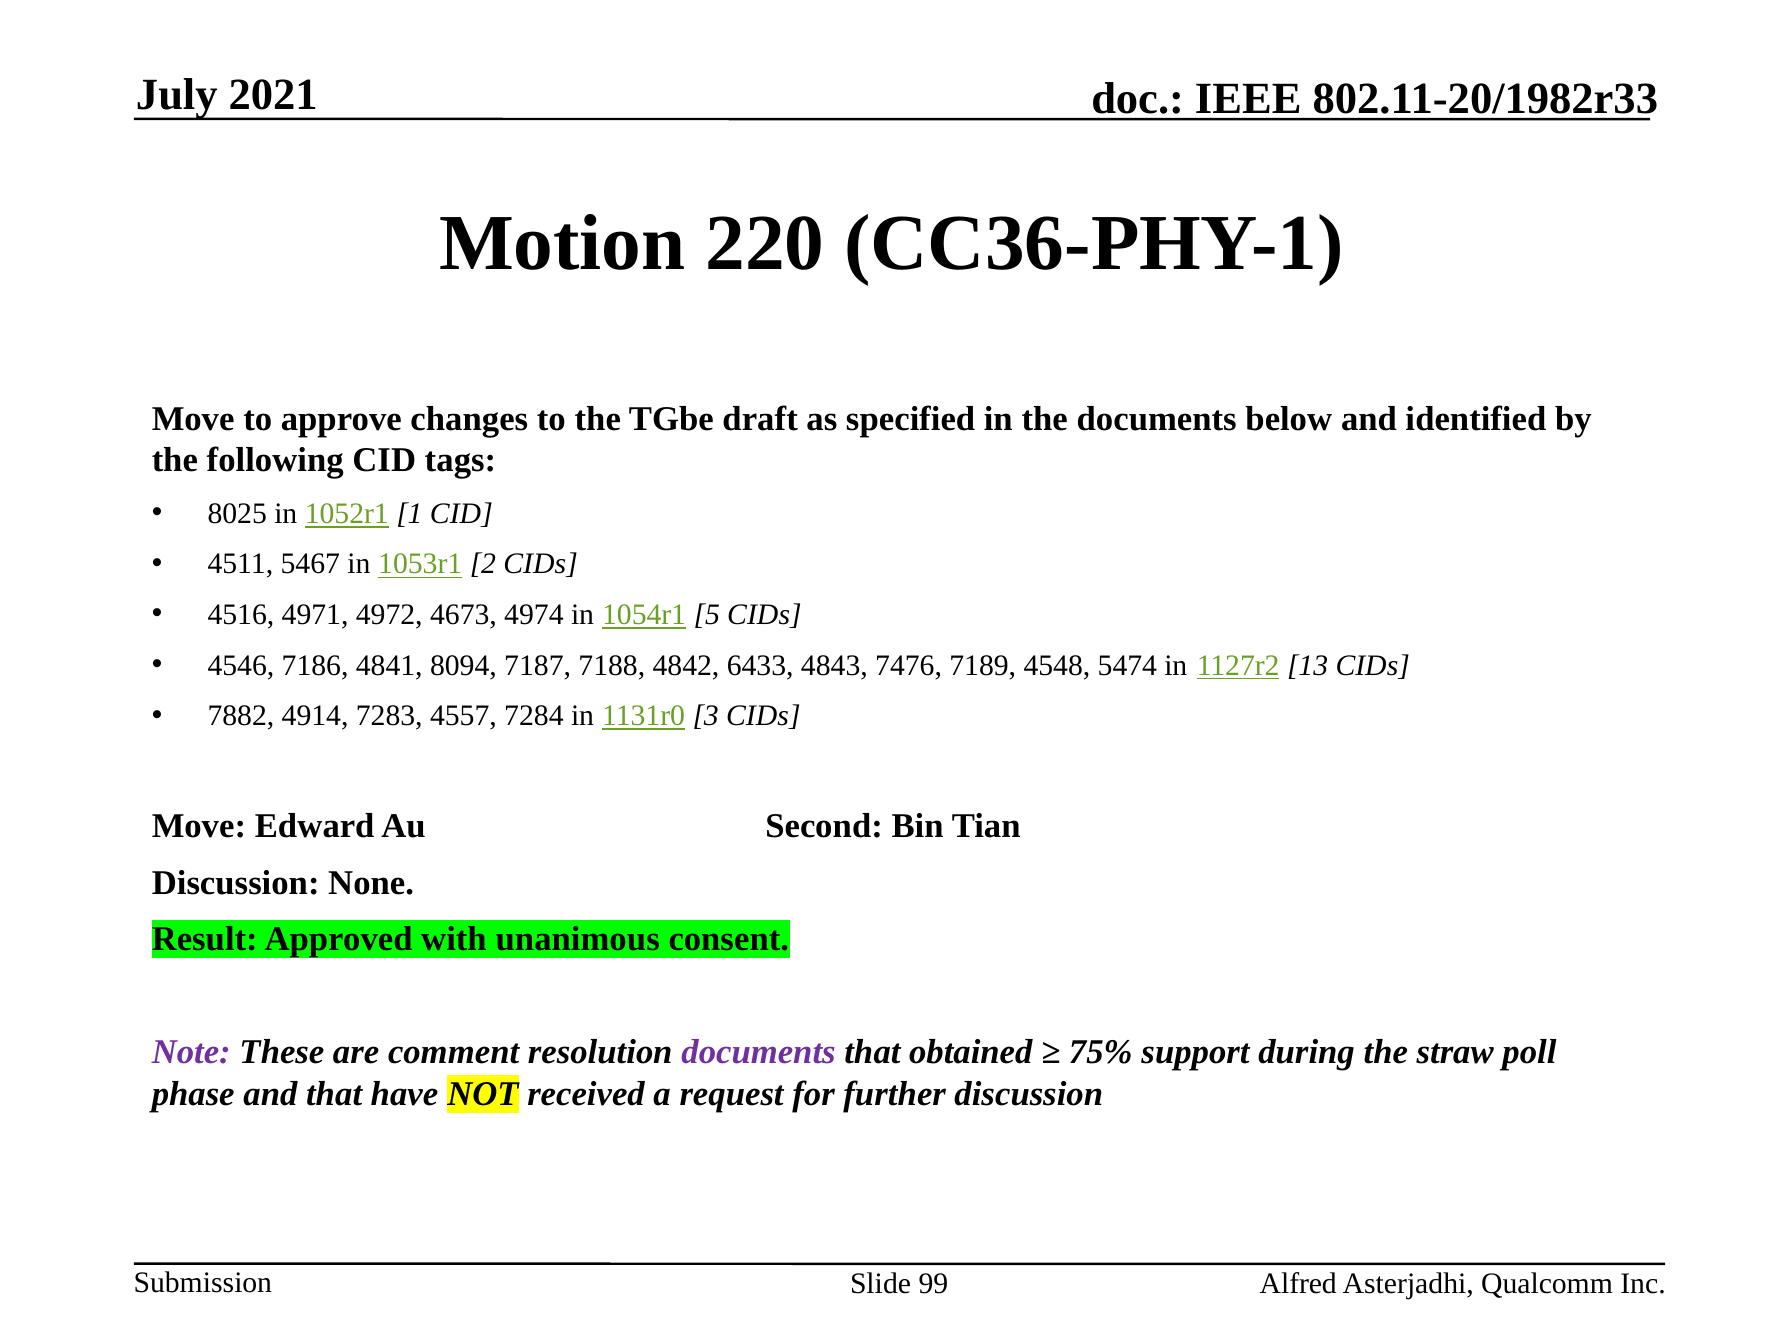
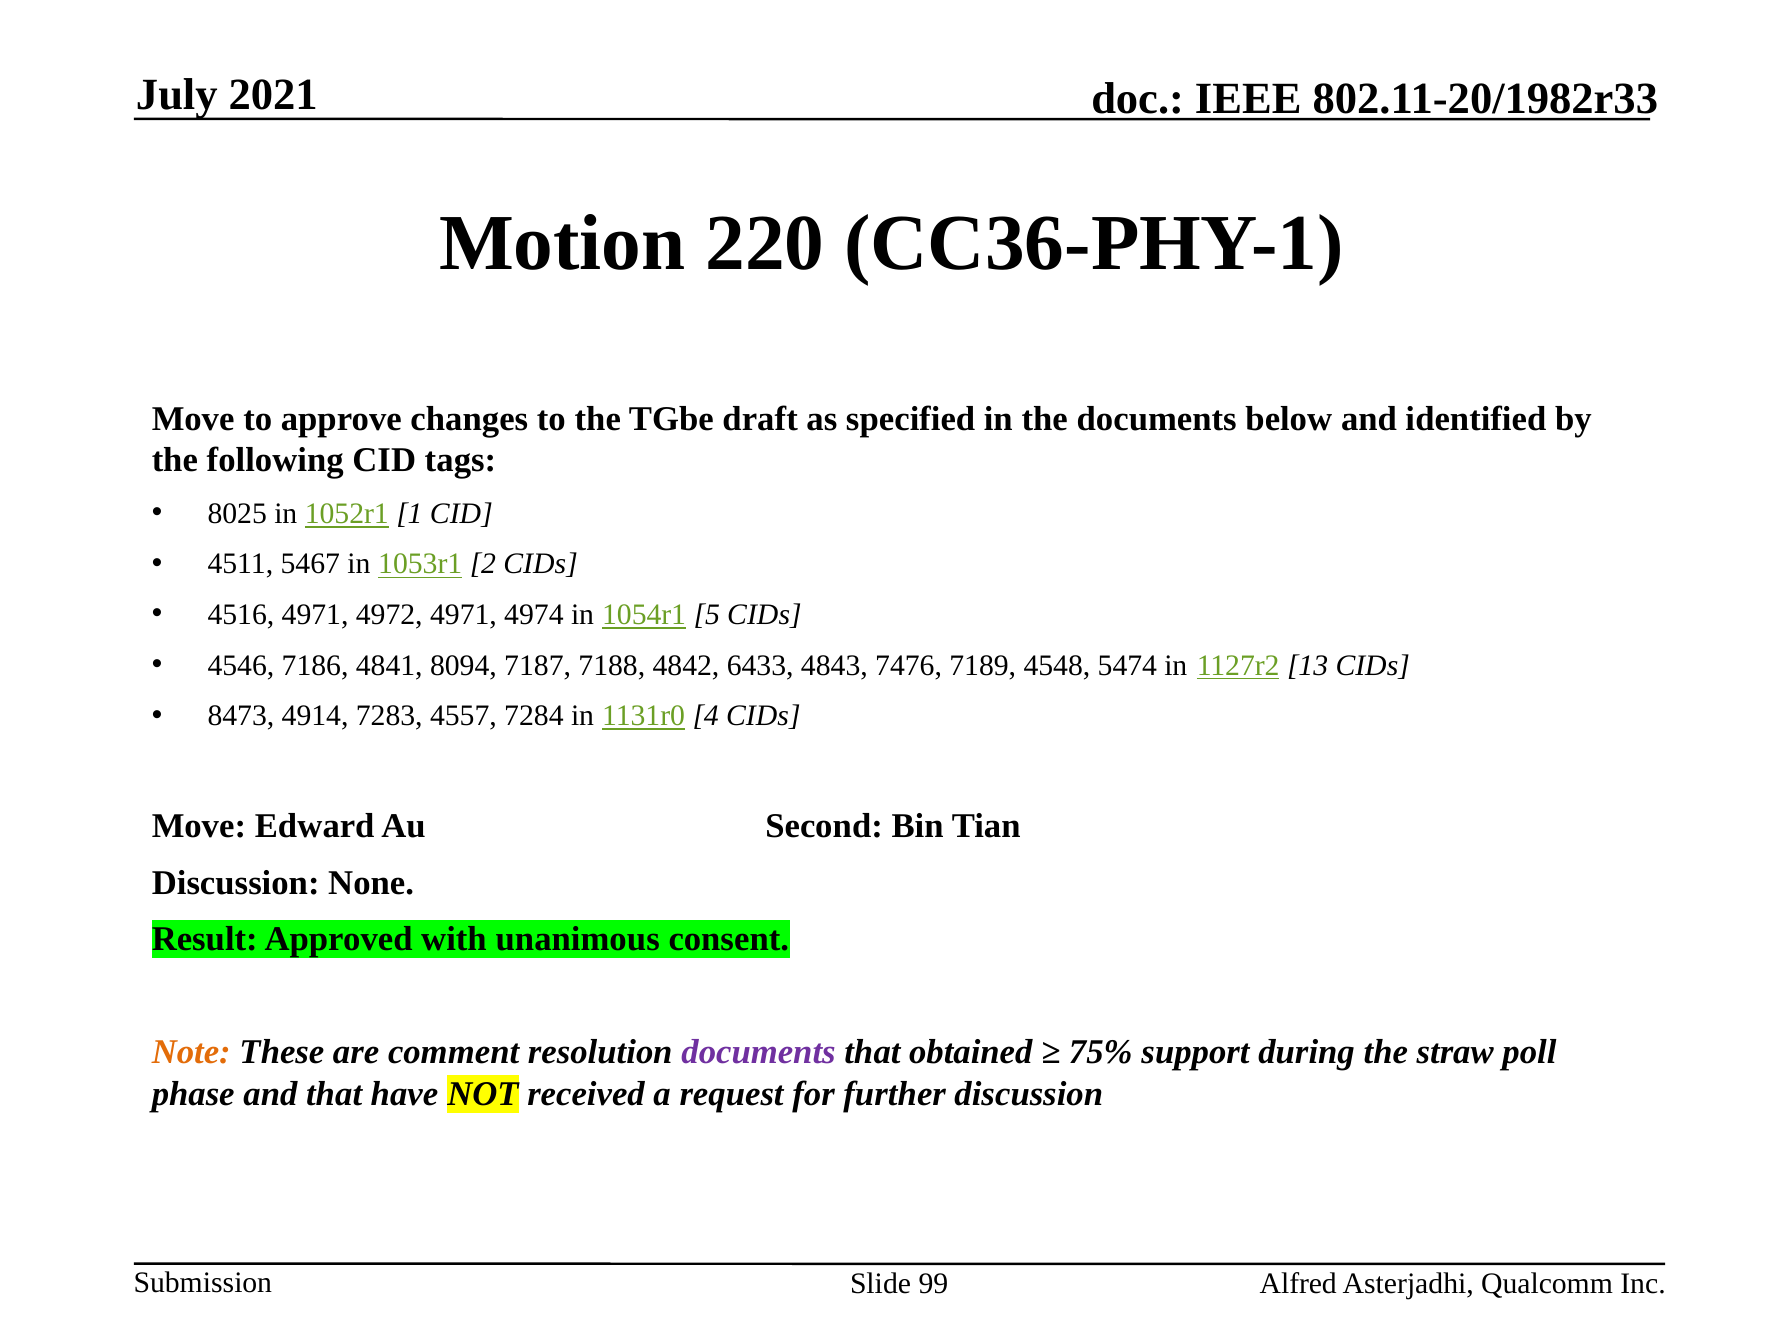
4972 4673: 4673 -> 4971 (463, 615)
7882: 7882 -> 8473 (241, 716)
3: 3 -> 4 (706, 716)
Note colour: purple -> orange (191, 1052)
